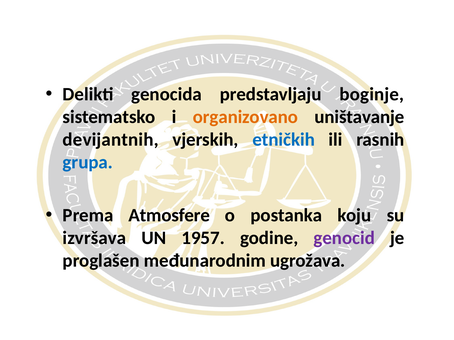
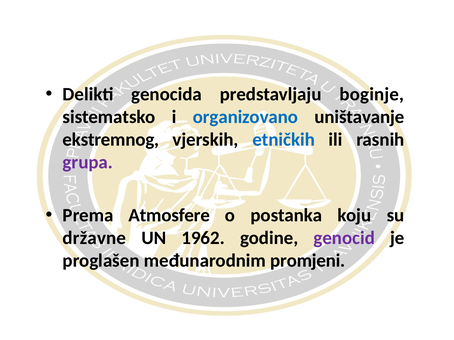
organizovano colour: orange -> blue (245, 117)
devijantnih: devijantnih -> ekstremnog (111, 140)
grupa colour: blue -> purple (88, 162)
izvršava: izvršava -> državne (94, 238)
1957: 1957 -> 1962 (203, 238)
ugrožava: ugrožava -> promjeni (308, 261)
